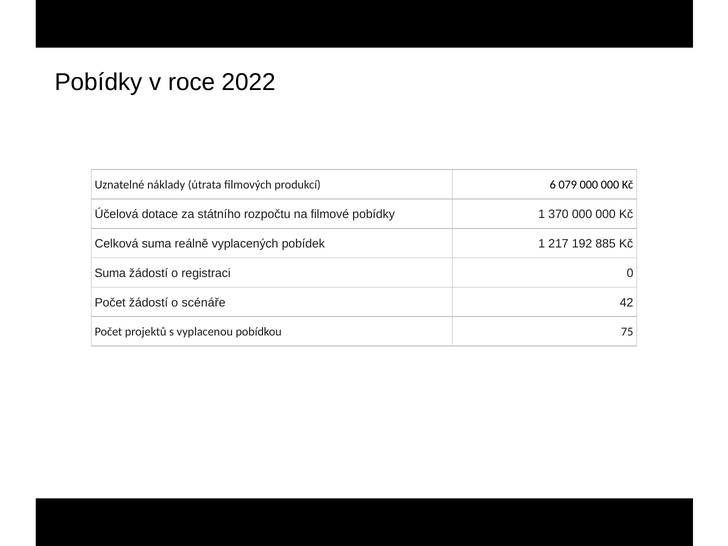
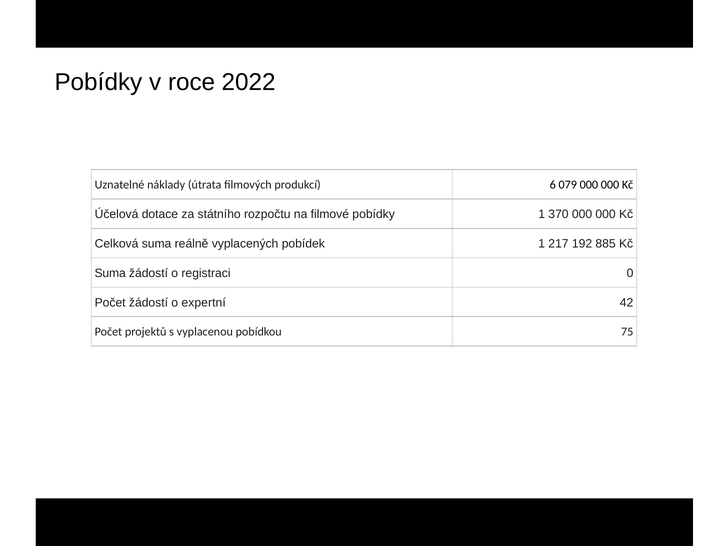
scénáře: scénáře -> expertní (204, 303)
